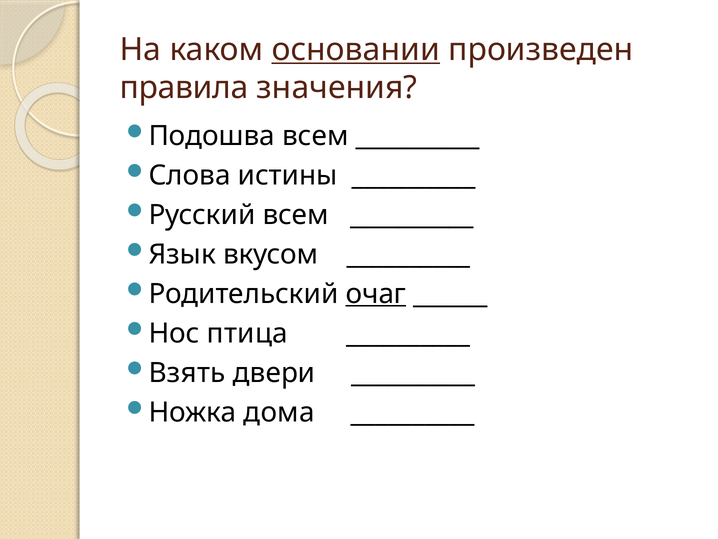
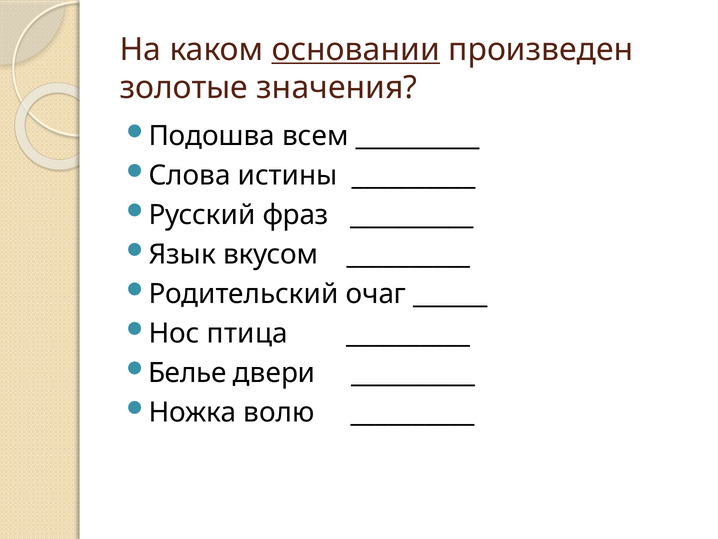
правила: правила -> золотые (184, 88)
Русский всем: всем -> фраз (296, 215)
очаг underline: present -> none (376, 294)
Взять: Взять -> Белье (187, 372)
дома: дома -> волю (279, 412)
